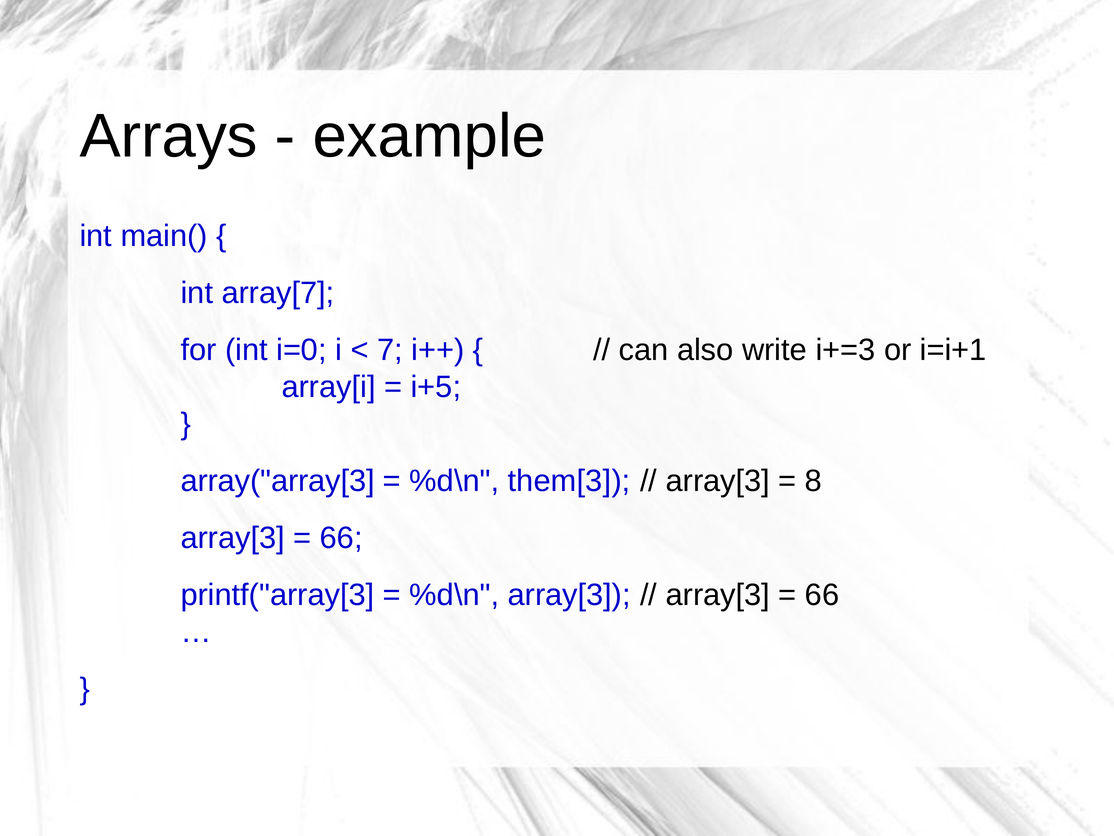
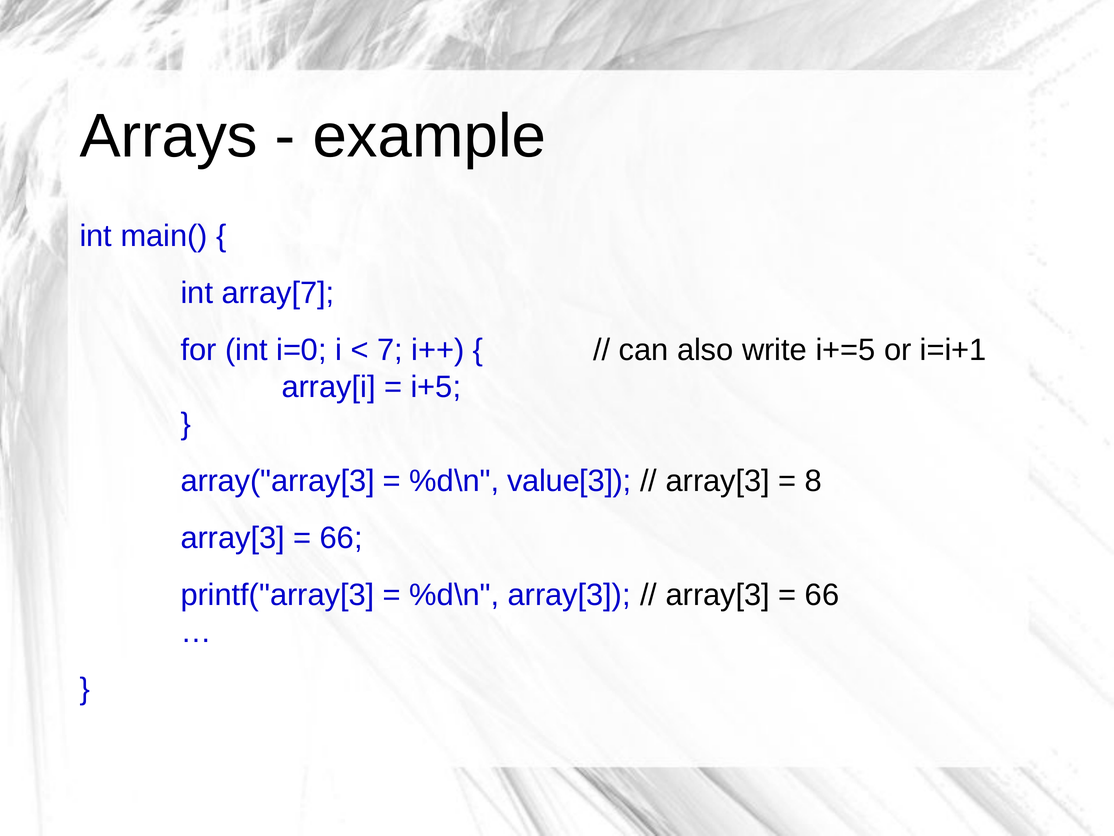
i+=3: i+=3 -> i+=5 (846, 350)
them[3: them[3 -> value[3 (569, 481)
